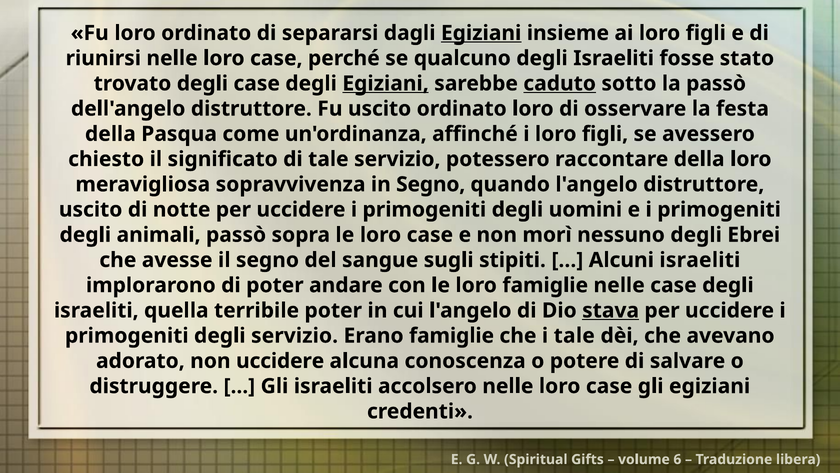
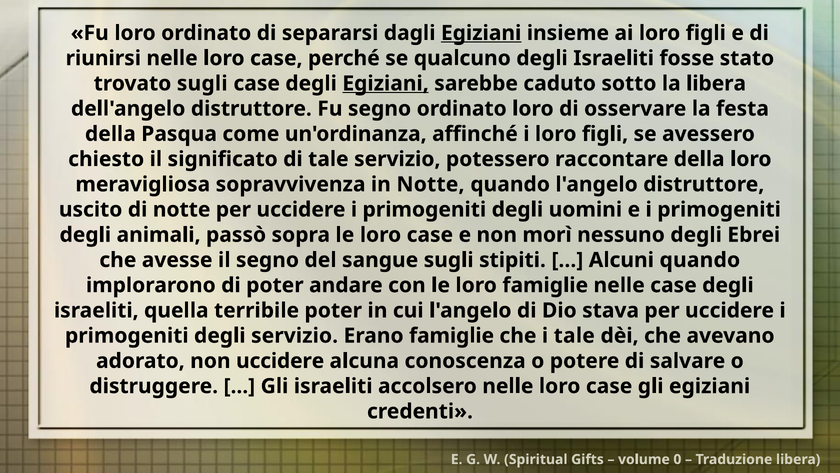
trovato degli: degli -> sugli (202, 83)
caduto underline: present -> none (560, 83)
la passò: passò -> libera (716, 83)
Fu uscito: uscito -> segno (380, 109)
in Segno: Segno -> Notte (430, 184)
Alcuni israeliti: israeliti -> quando (700, 260)
stava underline: present -> none (611, 310)
6: 6 -> 0 (677, 459)
